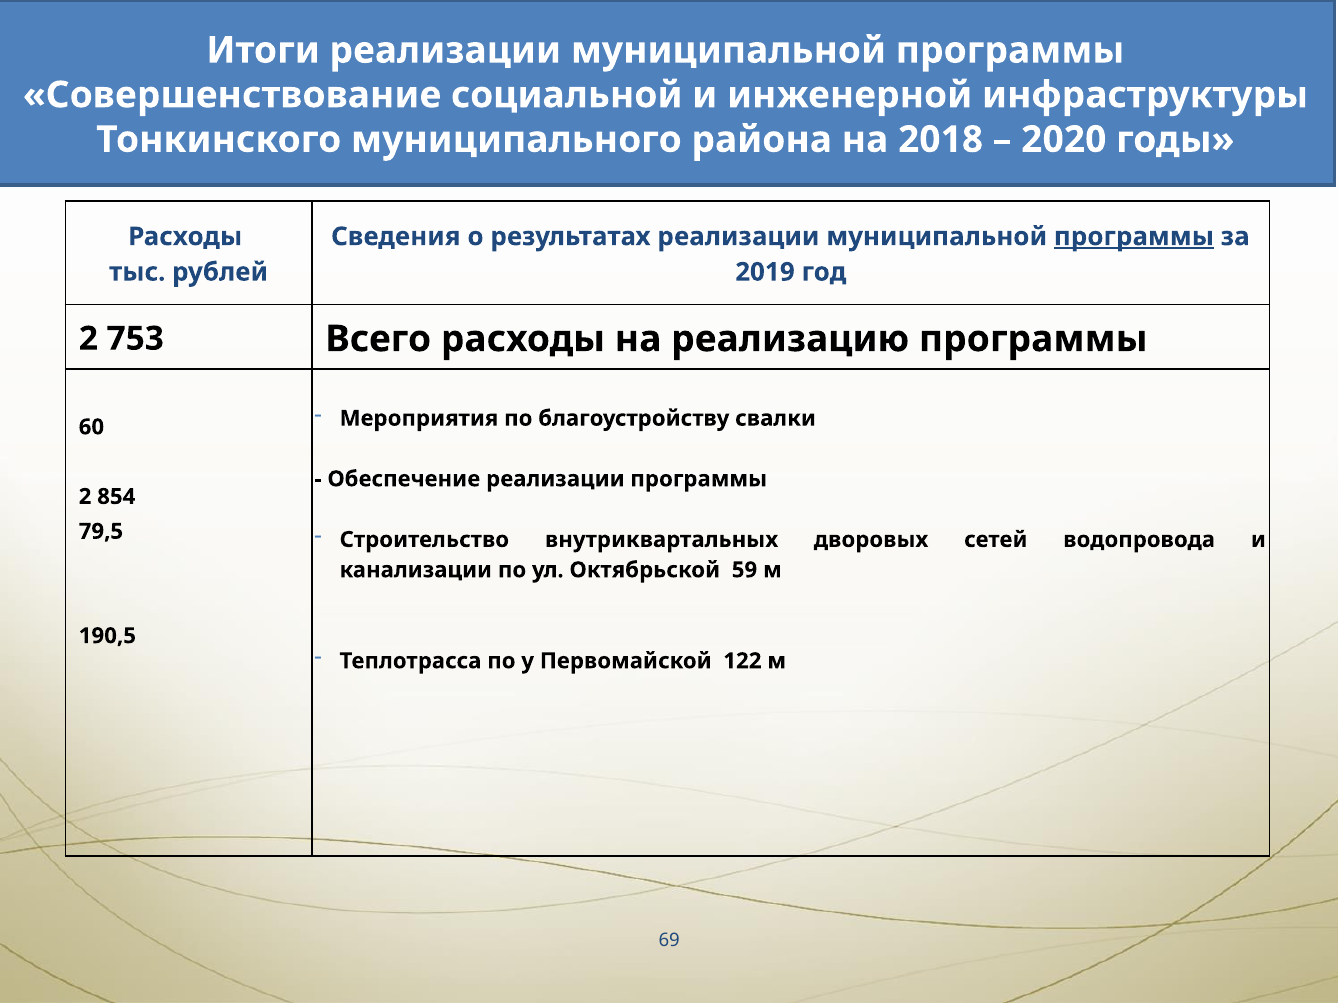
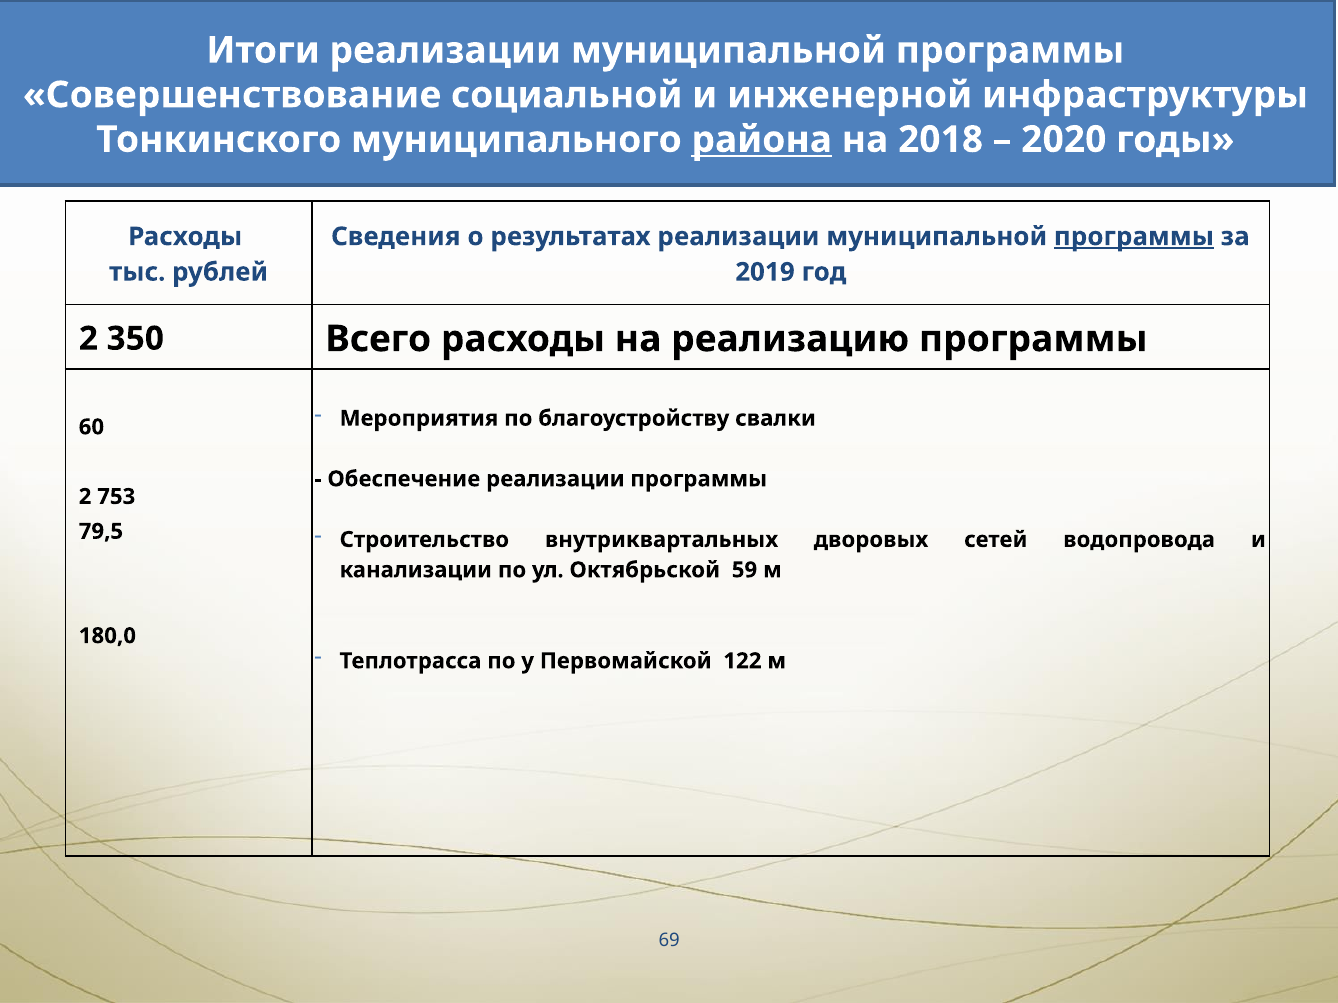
района underline: none -> present (762, 140)
753: 753 -> 350 (135, 339)
854: 854 -> 753 (116, 497)
190,5: 190,5 -> 180,0 (107, 636)
